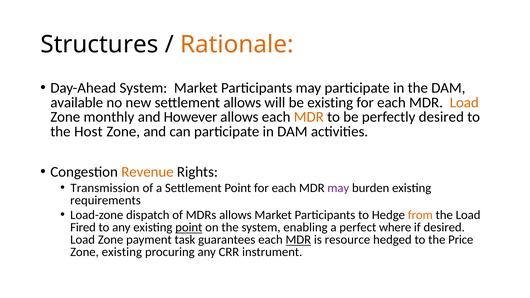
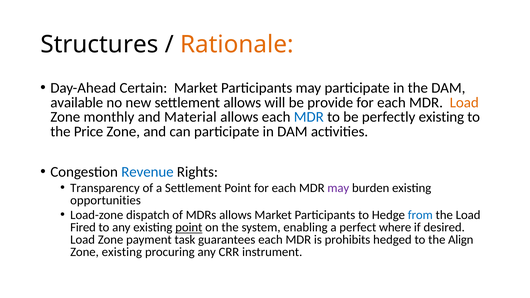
Day-Ahead System: System -> Certain (143, 88)
be existing: existing -> provide (330, 103)
However: However -> Material (190, 117)
MDR colour: orange -> blue (309, 117)
perfectly desired: desired -> existing (441, 117)
Host: Host -> Price (89, 132)
Revenue colour: orange -> blue (147, 172)
Transmission: Transmission -> Transparency (105, 188)
requirements: requirements -> opportunities (106, 200)
from colour: orange -> blue (420, 215)
MDR underline: present -> none (298, 240)
resource: resource -> prohibits (347, 240)
Price: Price -> Align (461, 240)
